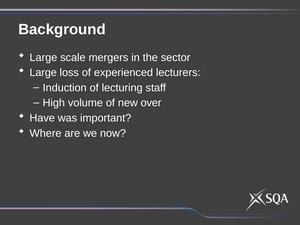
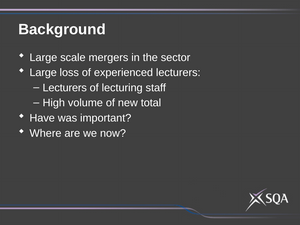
Induction: Induction -> Lecturers (65, 88)
over: over -> total (151, 103)
